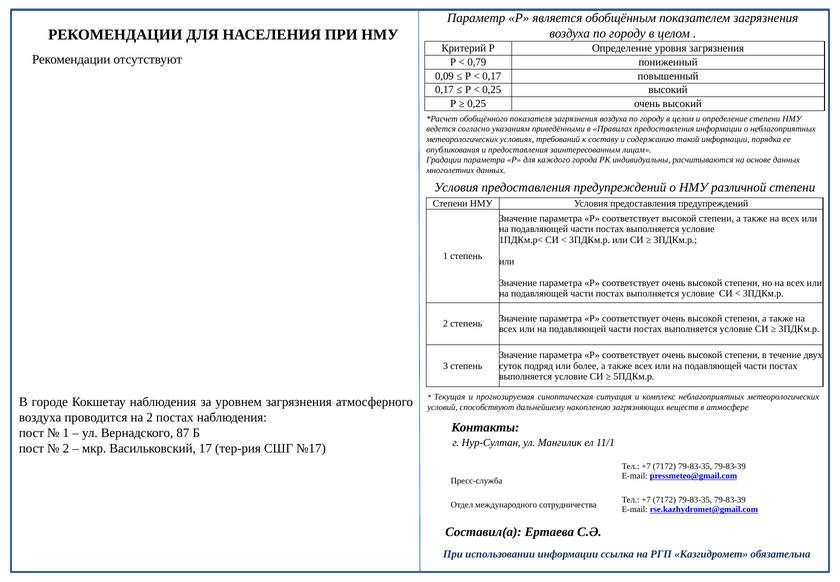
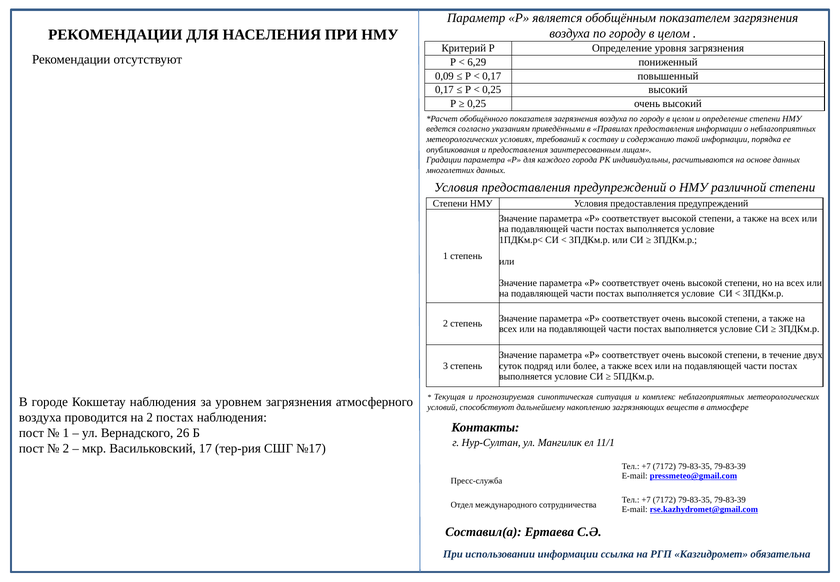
0,79: 0,79 -> 6,29 (477, 62)
87: 87 -> 26 (183, 433)
